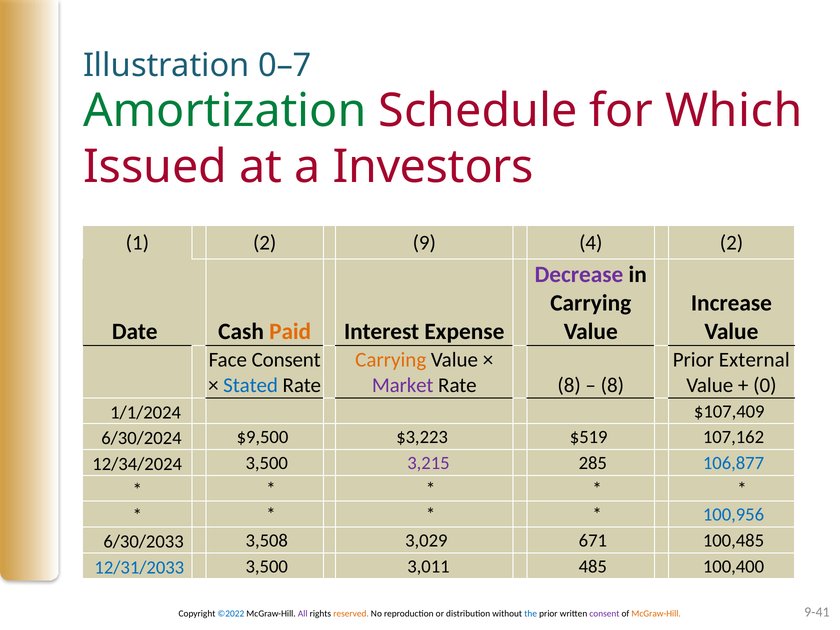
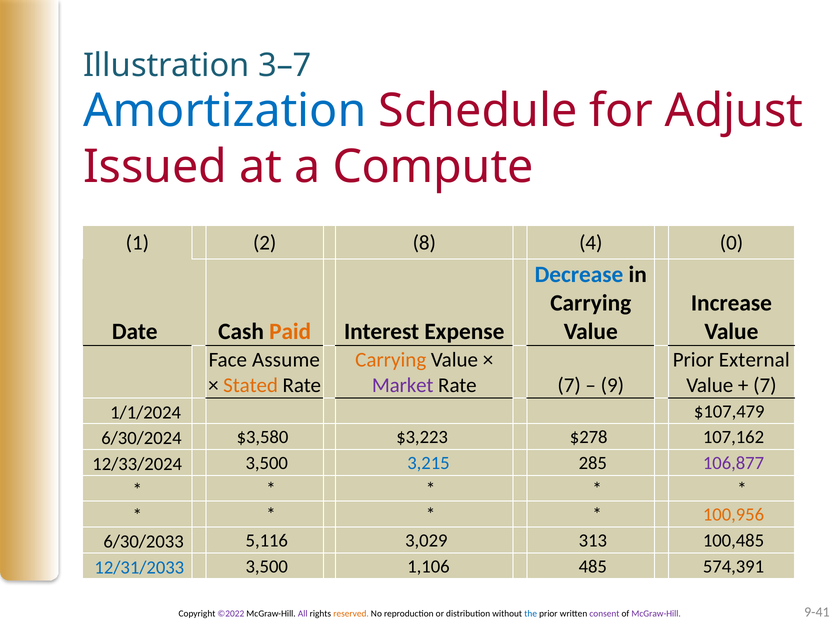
0–7: 0–7 -> 3–7 (285, 66)
Amortization colour: green -> blue (225, 111)
Which: Which -> Adjust (734, 111)
Investors: Investors -> Compute (433, 167)
9: 9 -> 8 (424, 243)
4 2: 2 -> 0 (731, 243)
Decrease colour: purple -> blue (579, 275)
Face Consent: Consent -> Assume (286, 360)
Stated colour: blue -> orange (251, 385)
Rate 8: 8 -> 7 (569, 385)
8: 8 -> 9 (612, 385)
0: 0 -> 7 (765, 385)
$107,409: $107,409 -> $107,479 (729, 411)
$9,500: $9,500 -> $3,580 (262, 437)
$519: $519 -> $278 (589, 437)
12/34/2024: 12/34/2024 -> 12/33/2024 (137, 464)
3,215 colour: purple -> blue (428, 463)
106,877 colour: blue -> purple (734, 463)
100,956 colour: blue -> orange (734, 515)
3,508: 3,508 -> 5,116 (267, 541)
671: 671 -> 313 (593, 541)
3,011: 3,011 -> 1,106 (428, 566)
100,400: 100,400 -> 574,391 (734, 566)
©2022 colour: blue -> purple (231, 613)
McGraw-Hill colour: orange -> purple (656, 613)
